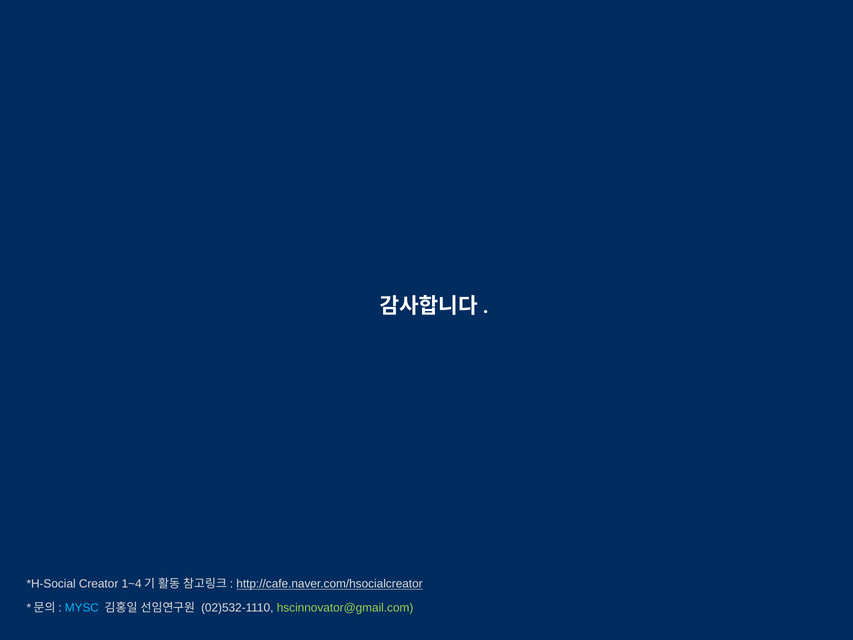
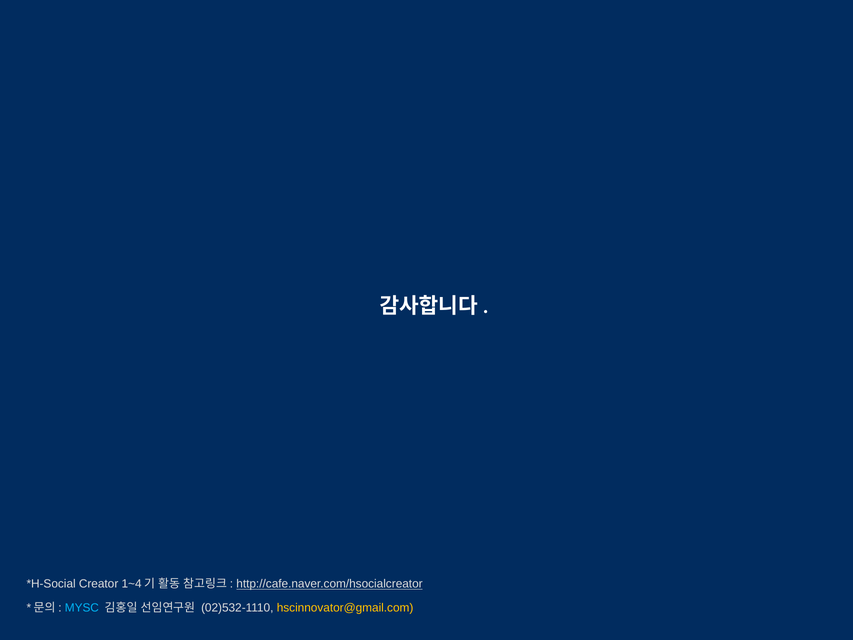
hscinnovator@gmail.com colour: light green -> yellow (345, 607)
